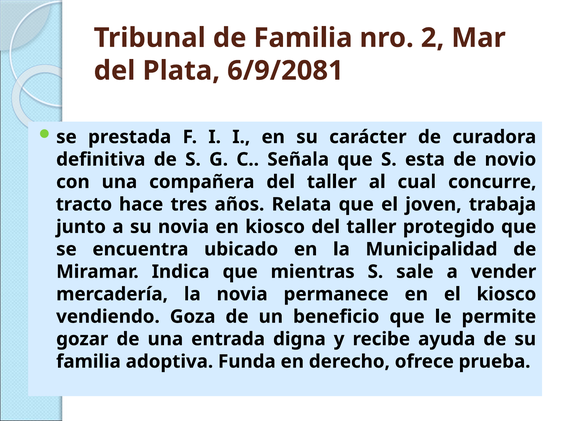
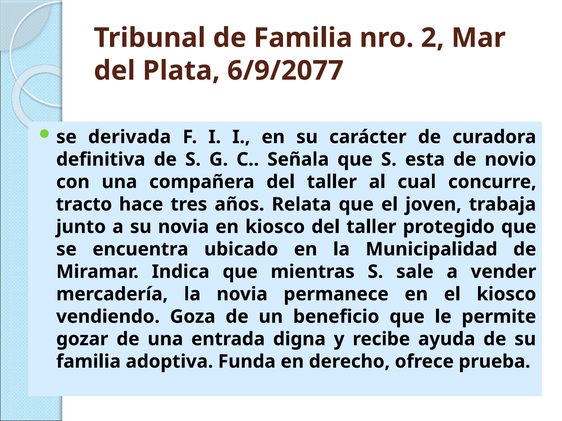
6/9/2081: 6/9/2081 -> 6/9/2077 (285, 71)
prestada: prestada -> derivada (130, 137)
